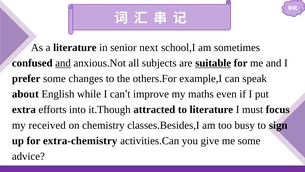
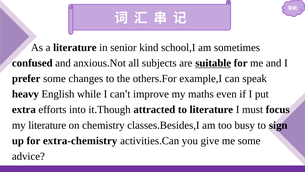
next: next -> kind (149, 47)
and underline: present -> none (63, 63)
about: about -> heavy (25, 94)
my received: received -> literature (47, 125)
